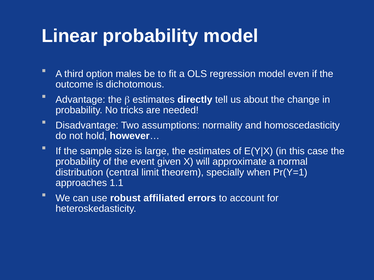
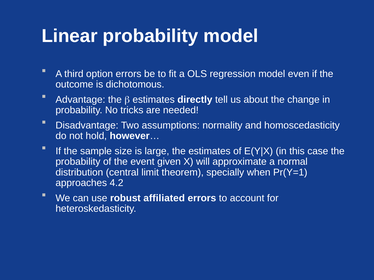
option males: males -> errors (129, 74)
1.1: 1.1 -> 4.2 (117, 183)
